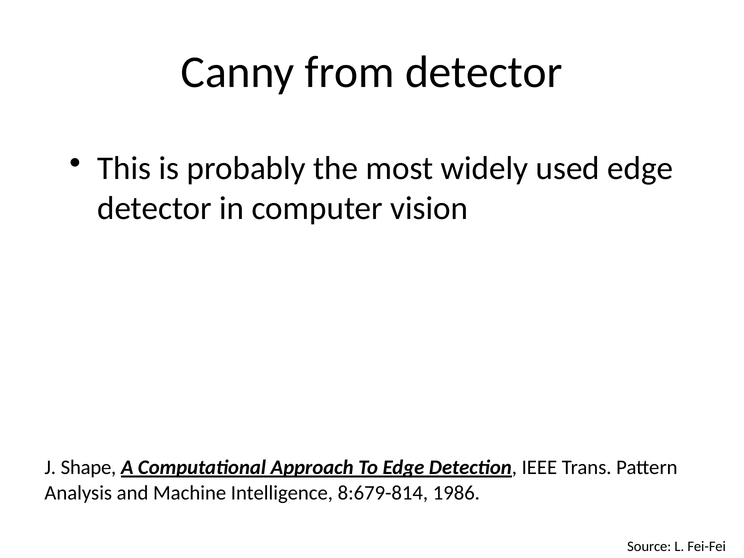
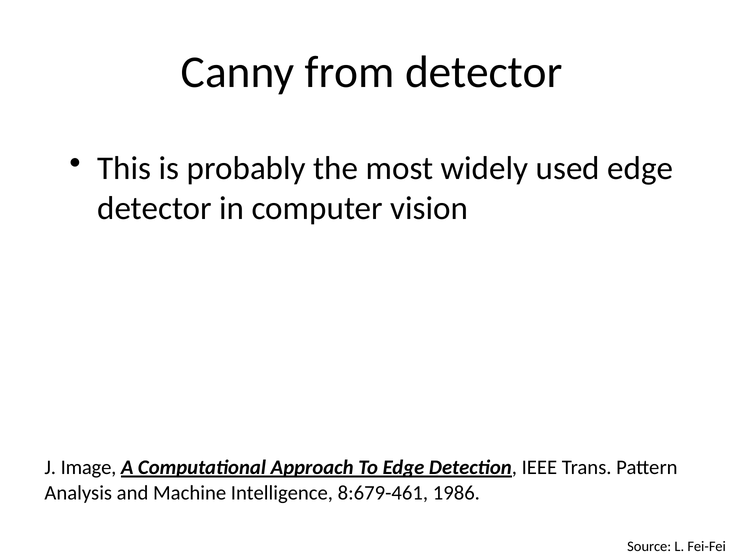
Shape: Shape -> Image (89, 467)
8:679-814: 8:679-814 -> 8:679-461 (383, 493)
